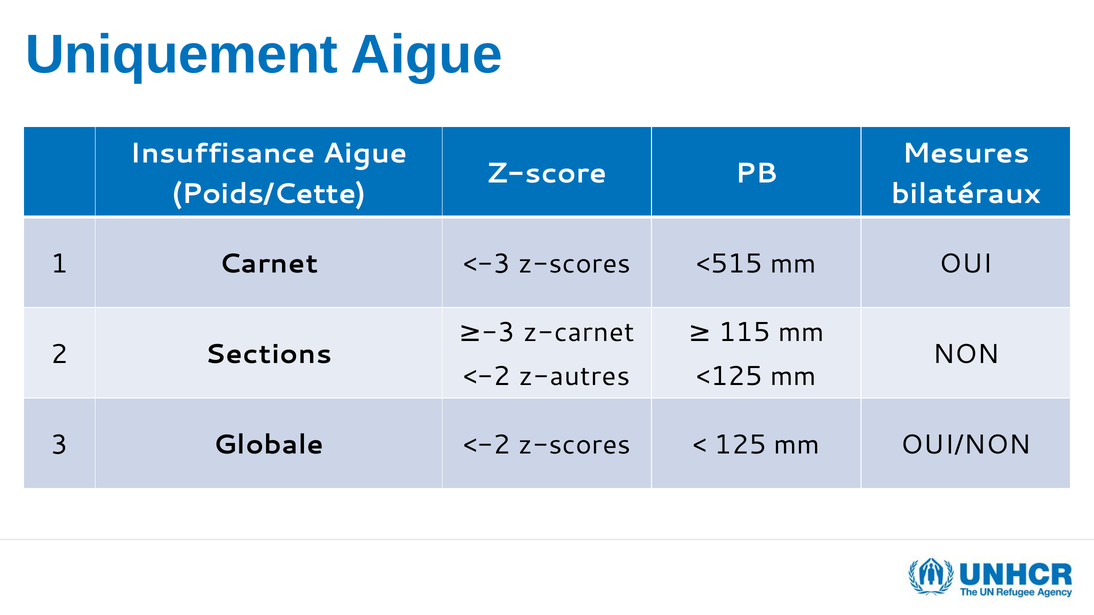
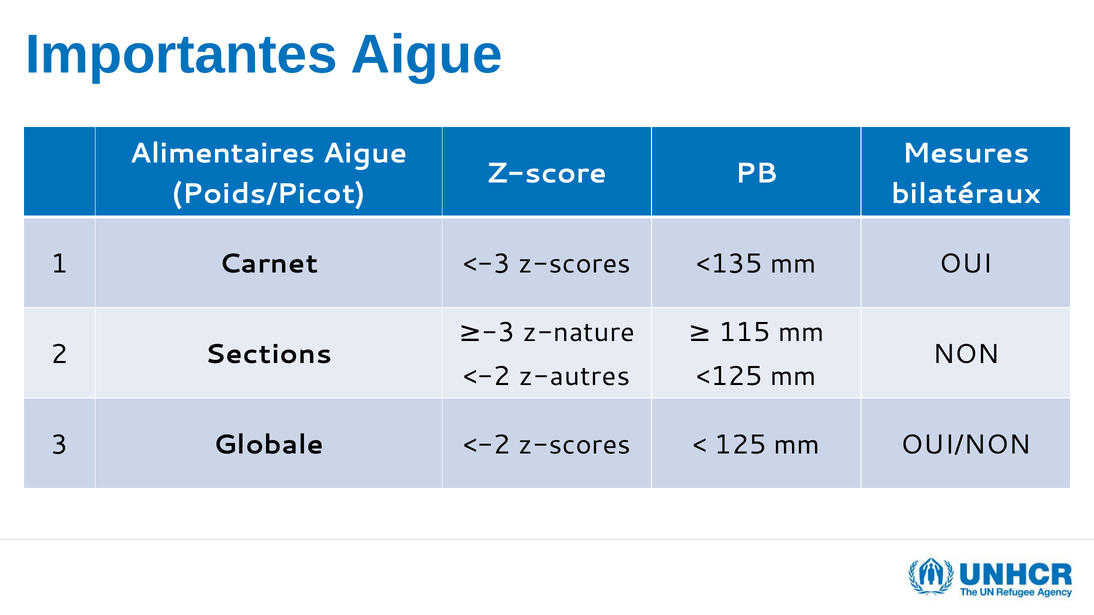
Uniquement: Uniquement -> Importantes (181, 55)
Insuffisance: Insuffisance -> Alimentaires (223, 153)
Poids/Cette: Poids/Cette -> Poids/Picot (269, 194)
<515: <515 -> <135 (729, 264)
z-carnet: z-carnet -> z-nature (579, 332)
